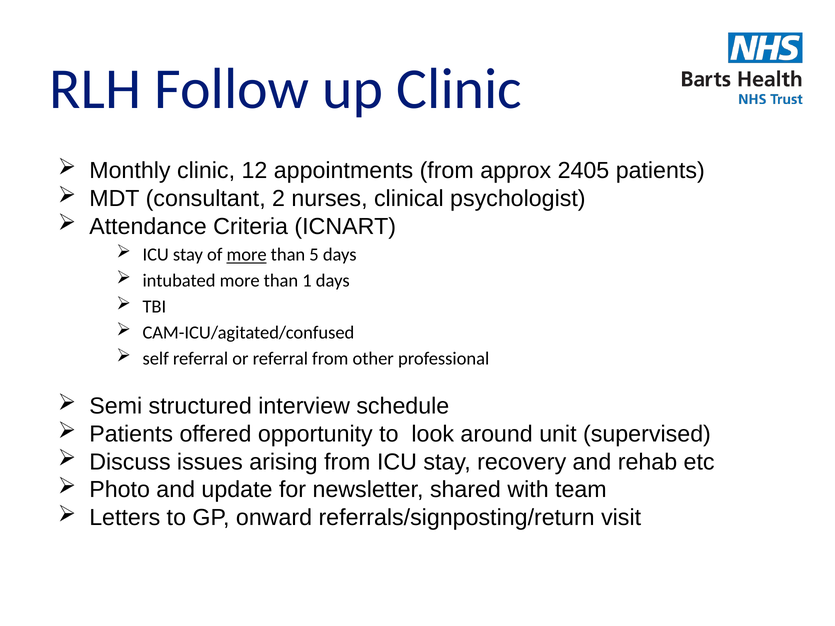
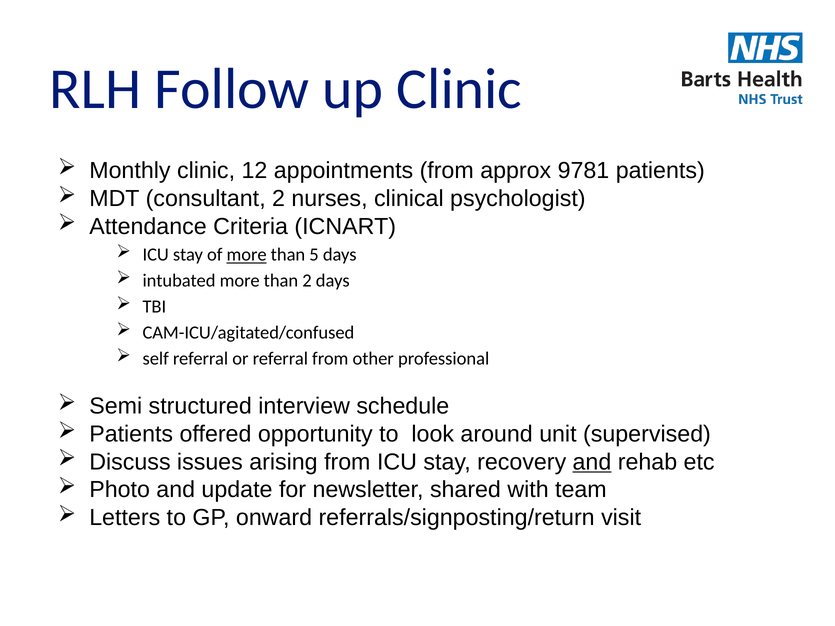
2405: 2405 -> 9781 (583, 171)
than 1: 1 -> 2 (307, 281)
and underline: none -> present (592, 462)
